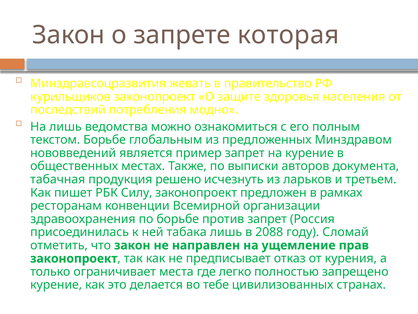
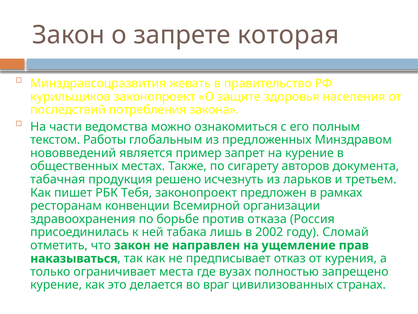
модно: модно -> закона (214, 110)
На лишь: лишь -> части (66, 127)
текстом Борьбе: Борьбе -> Работы (105, 140)
выписки: выписки -> сигарету (253, 166)
Силу: Силу -> Тебя (137, 192)
против запрет: запрет -> отказа (267, 219)
2088: 2088 -> 2002 (269, 232)
законопроект: законопроект -> наказываться (74, 258)
легко: легко -> вузах (235, 271)
тебе: тебе -> враг (216, 285)
